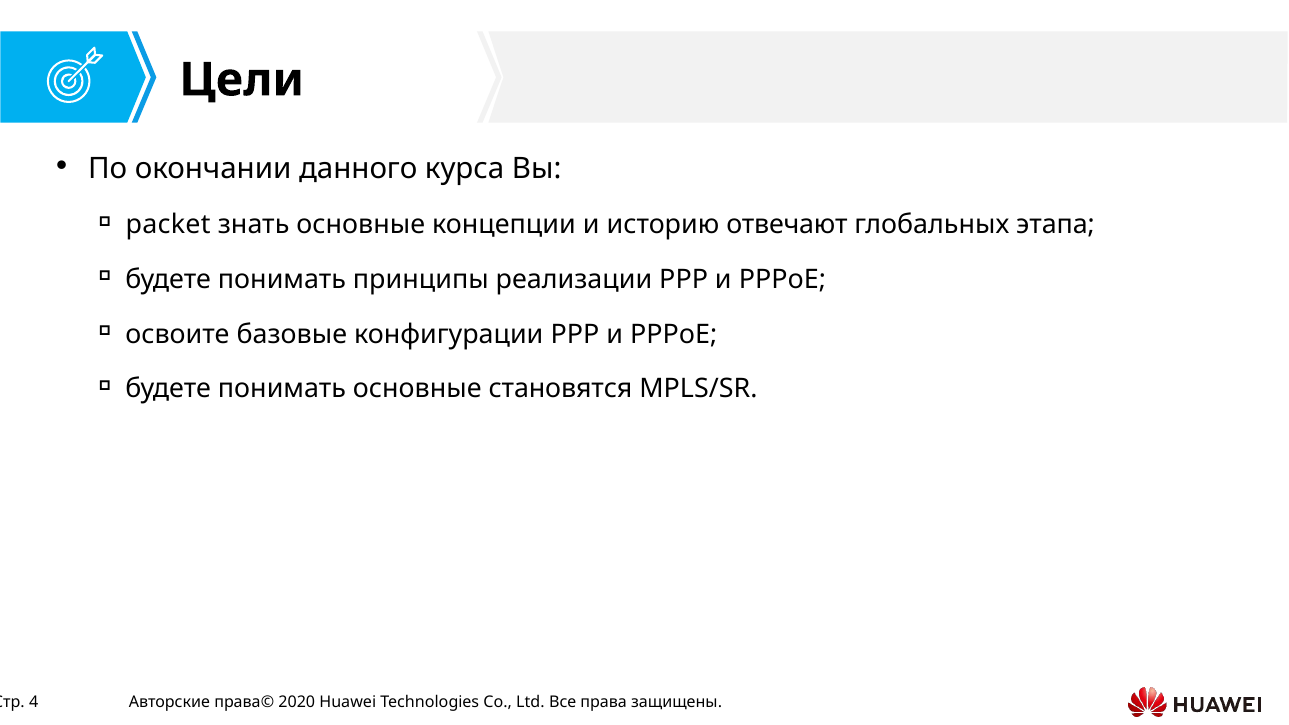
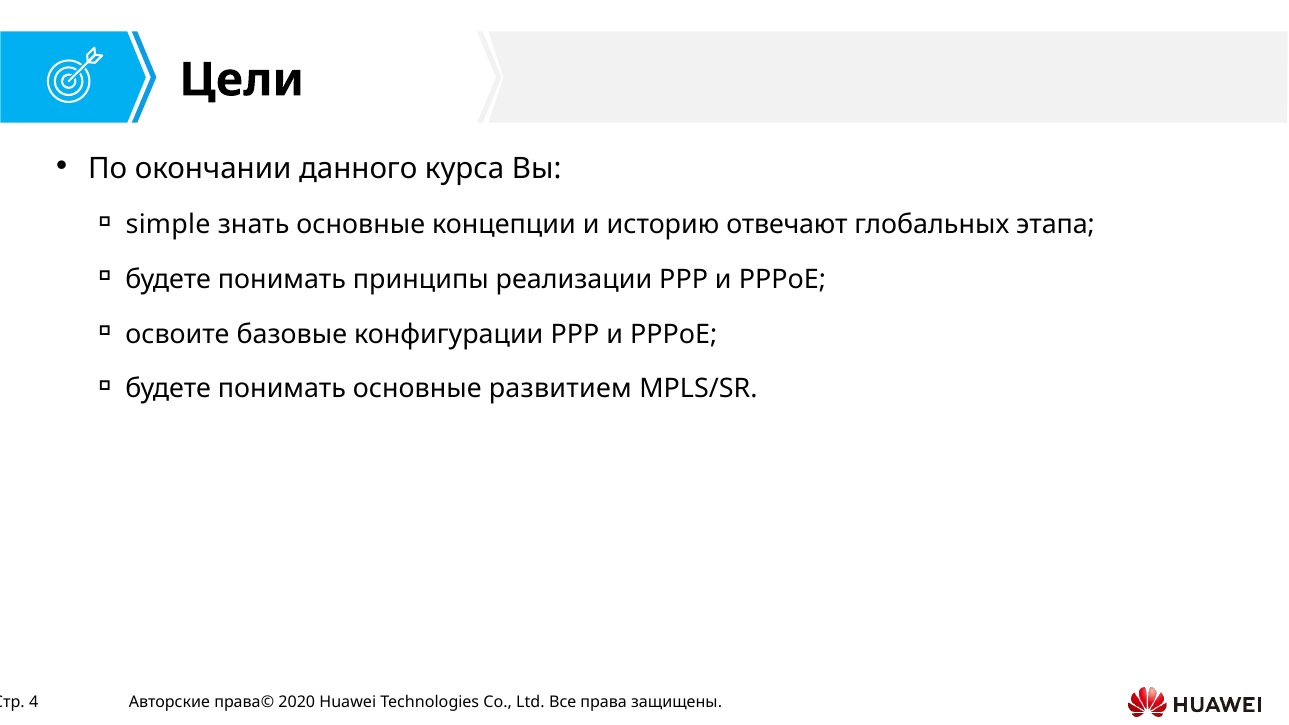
packet: packet -> simple (168, 225)
становятся: становятся -> развитием (560, 389)
